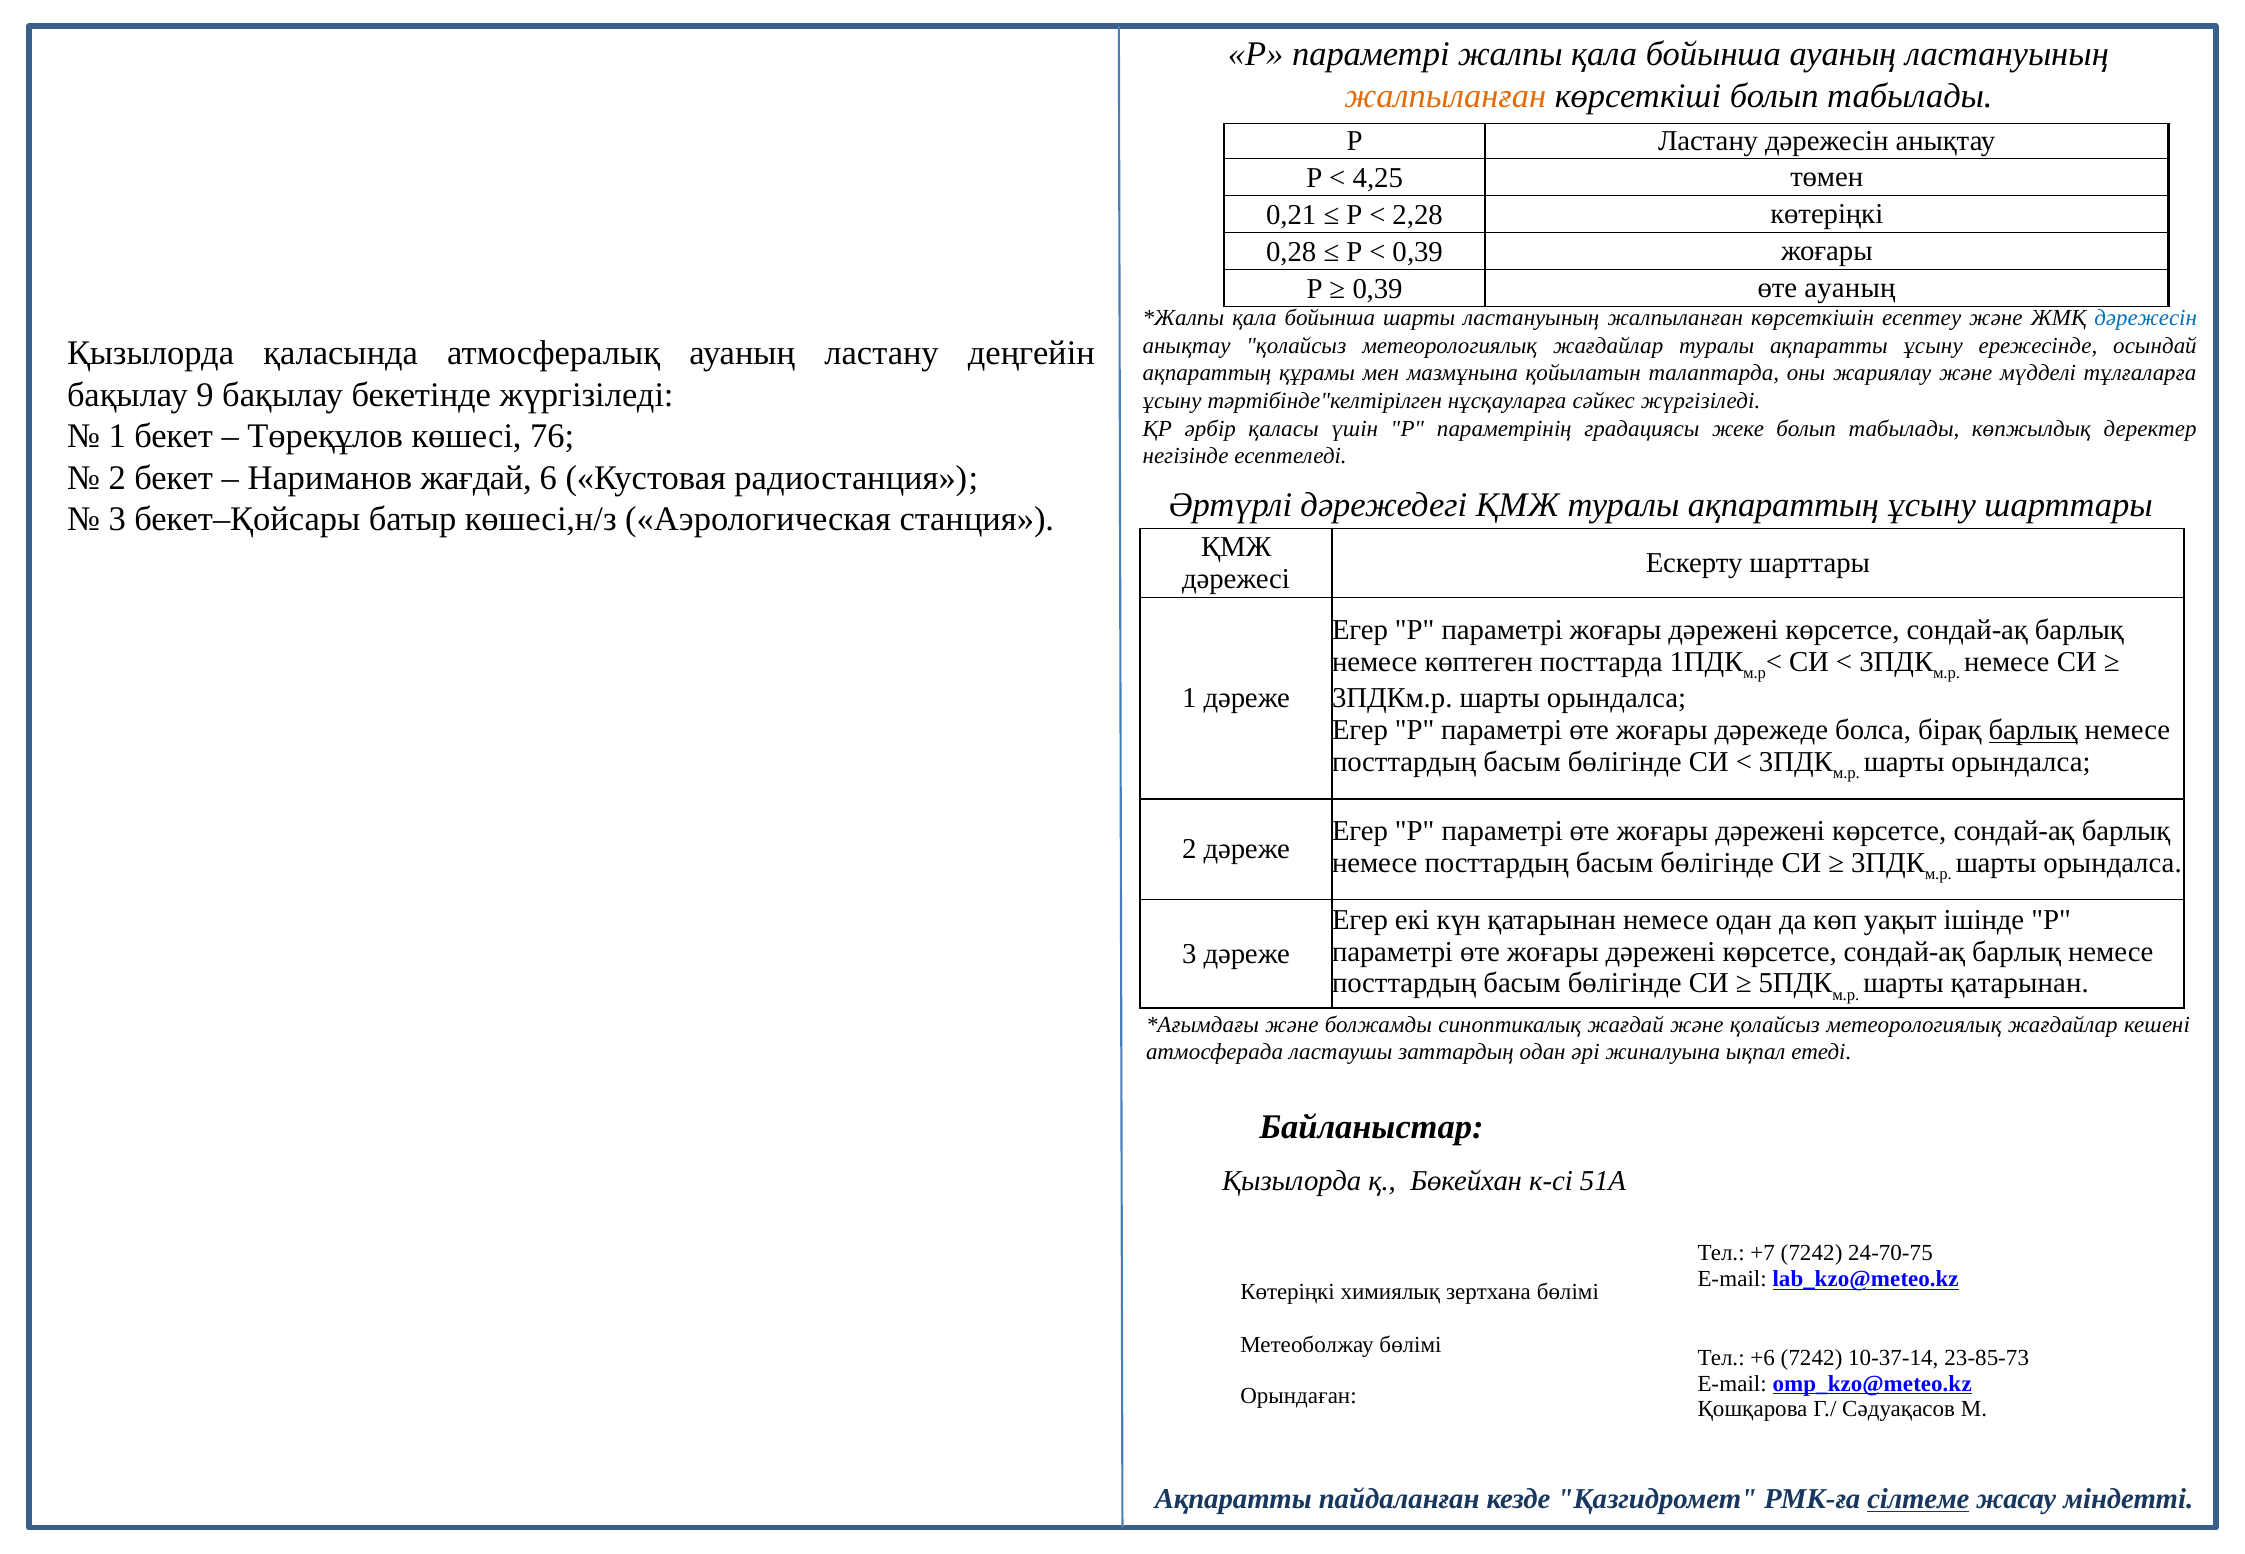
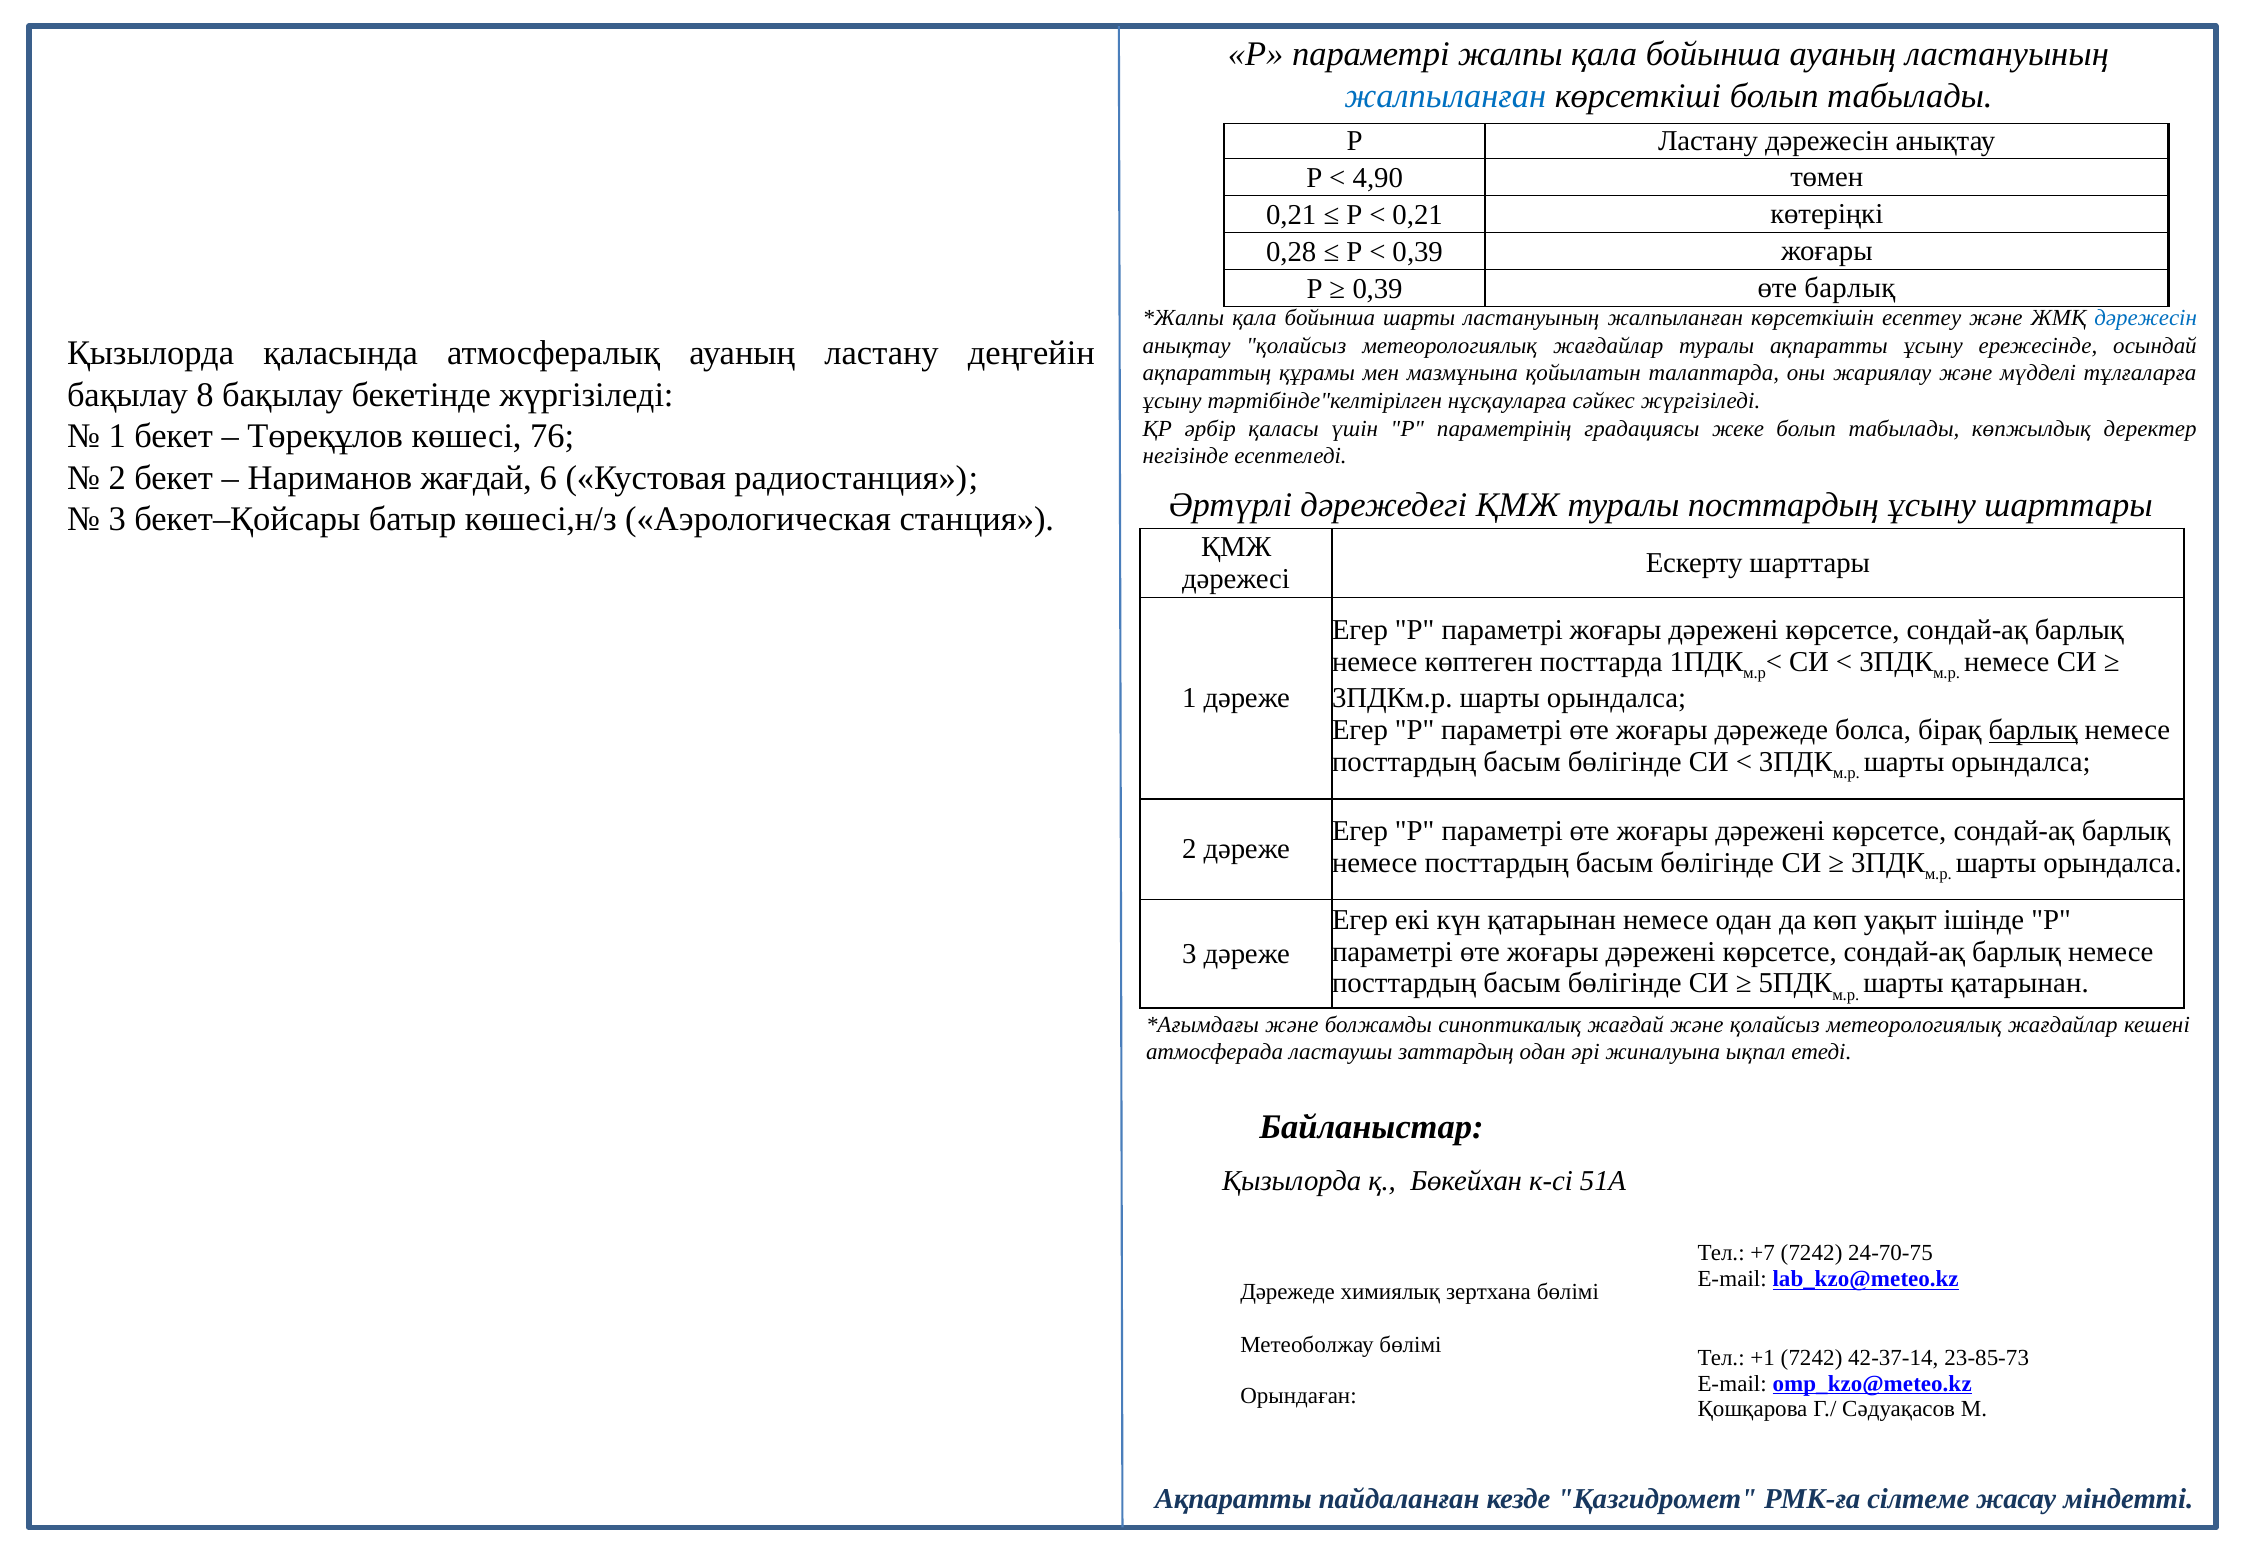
жалпыланған colour: orange -> blue (1445, 96)
4,25: 4,25 -> 4,90 (1378, 178)
2,28: 2,28 -> 0,21 (1418, 215)
өте ауаның: ауаның -> барлық (1850, 288)
9: 9 -> 8 (205, 395)
туралы ақпараттың: ақпараттың -> посттардың (1784, 505)
Көтеріңкі: Көтеріңкі -> Дәрежеде (1288, 1292)
+6: +6 -> +1 (1763, 1358)
10-37-14: 10-37-14 -> 42-37-14 (1893, 1358)
сілтеме underline: present -> none (1918, 1499)
